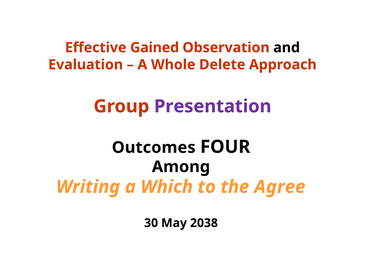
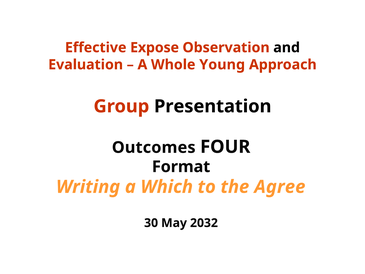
Gained: Gained -> Expose (155, 48)
Delete: Delete -> Young (222, 65)
Presentation colour: purple -> black (213, 106)
Among: Among -> Format (181, 167)
2038: 2038 -> 2032 (204, 223)
